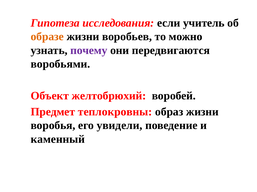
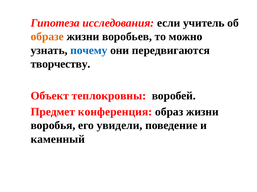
почему colour: purple -> blue (89, 50)
воробьями: воробьями -> творчеству (60, 64)
желтобрюхий: желтобрюхий -> теплокровны (109, 96)
теплокровны: теплокровны -> конференция (115, 112)
